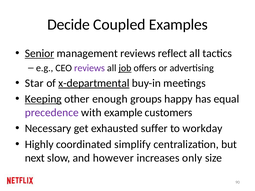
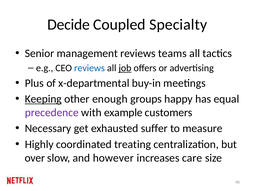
Examples: Examples -> Specialty (178, 25)
Senior underline: present -> none (40, 53)
reflect: reflect -> teams (172, 53)
reviews colour: purple -> blue (89, 68)
Star: Star -> Plus (34, 83)
x-departmental underline: present -> none (94, 83)
workday: workday -> measure (203, 129)
simplify: simplify -> treating (133, 144)
next: next -> over (35, 158)
only: only -> care (192, 158)
